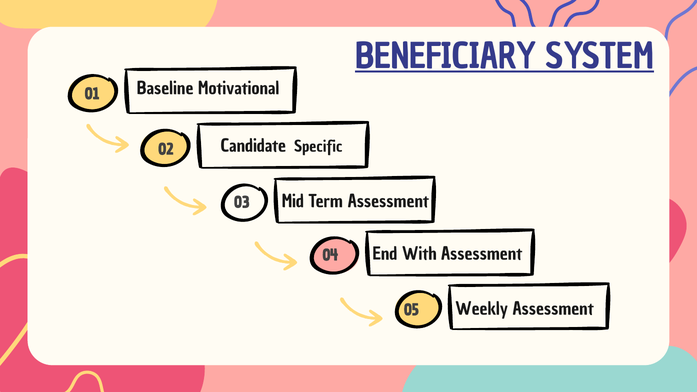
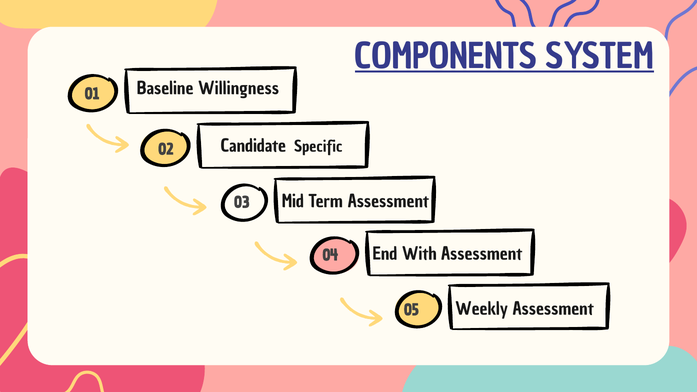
BENEFICIARY: BENEFICIARY -> COMPONENTS (446, 57)
Motivational: Motivational -> Willingness (239, 88)
